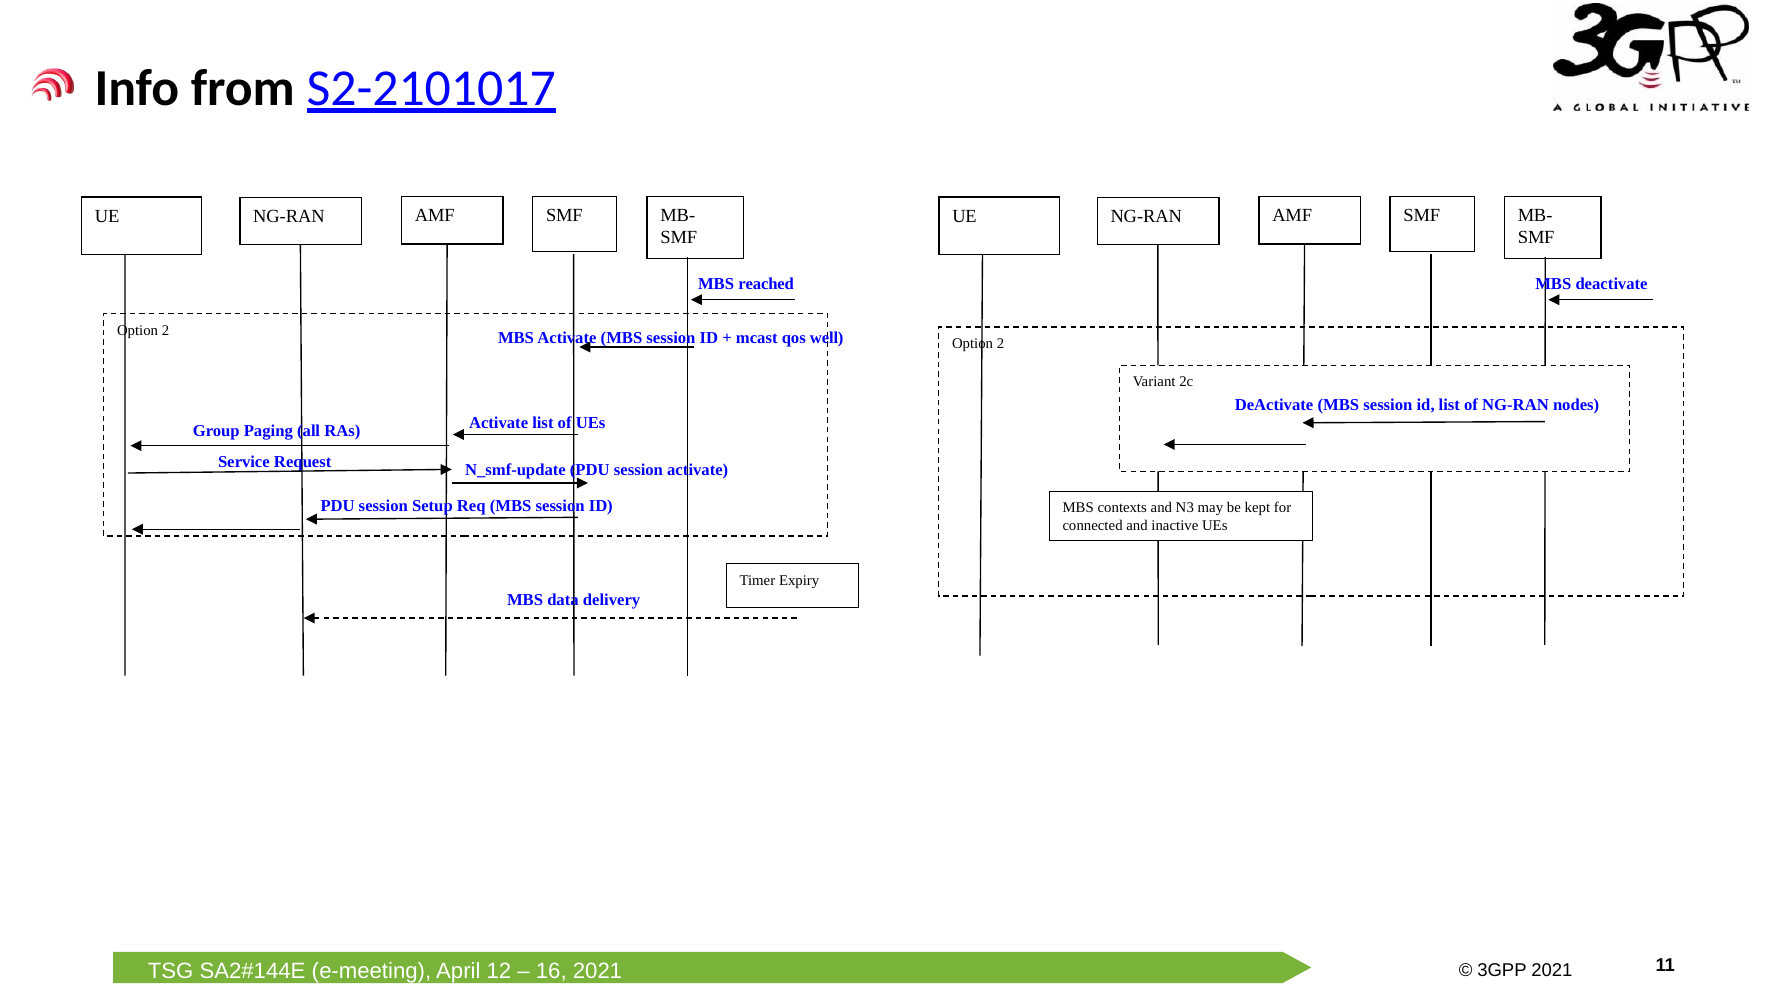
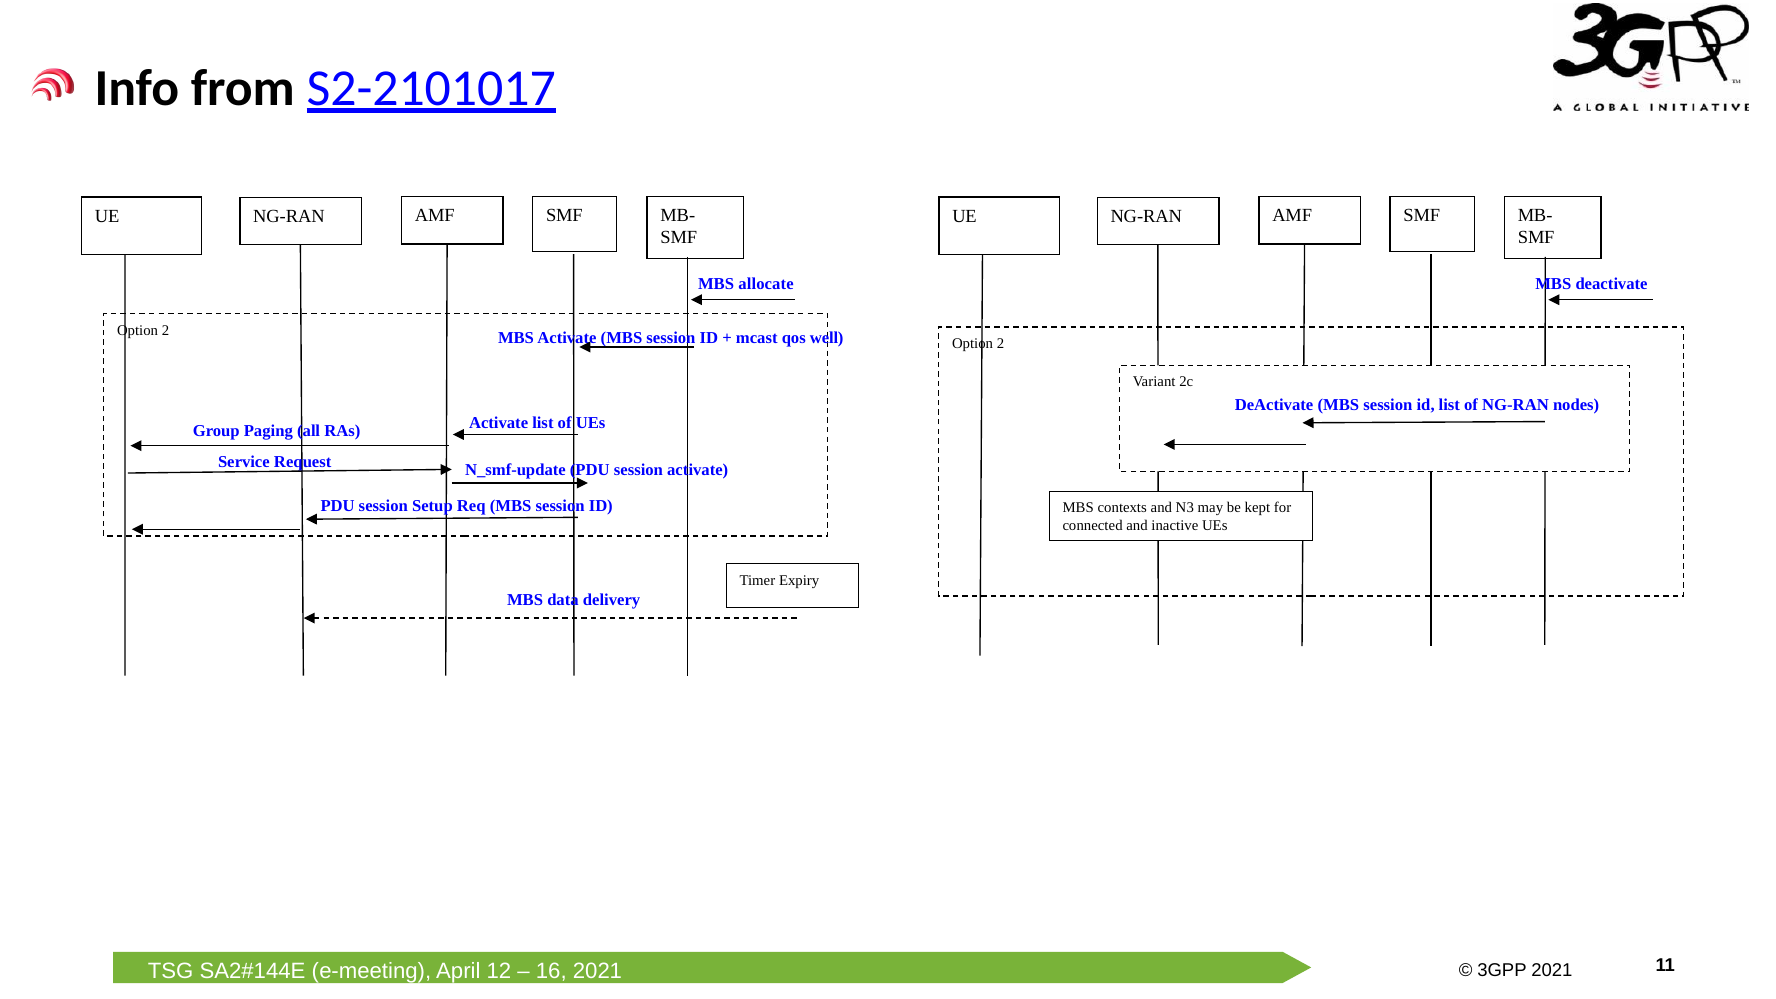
reached: reached -> allocate (766, 284)
